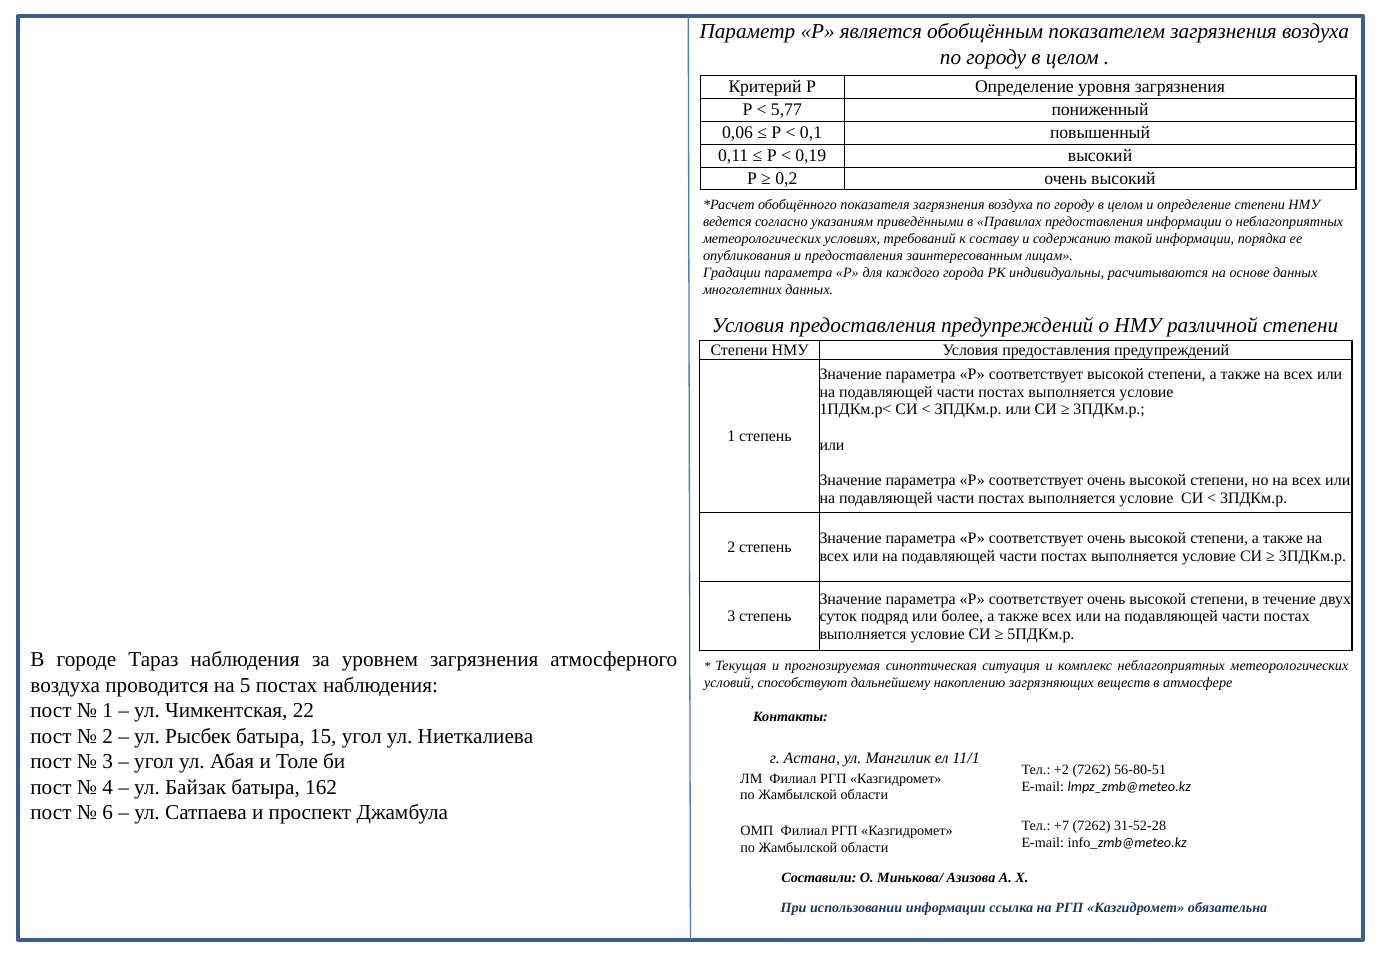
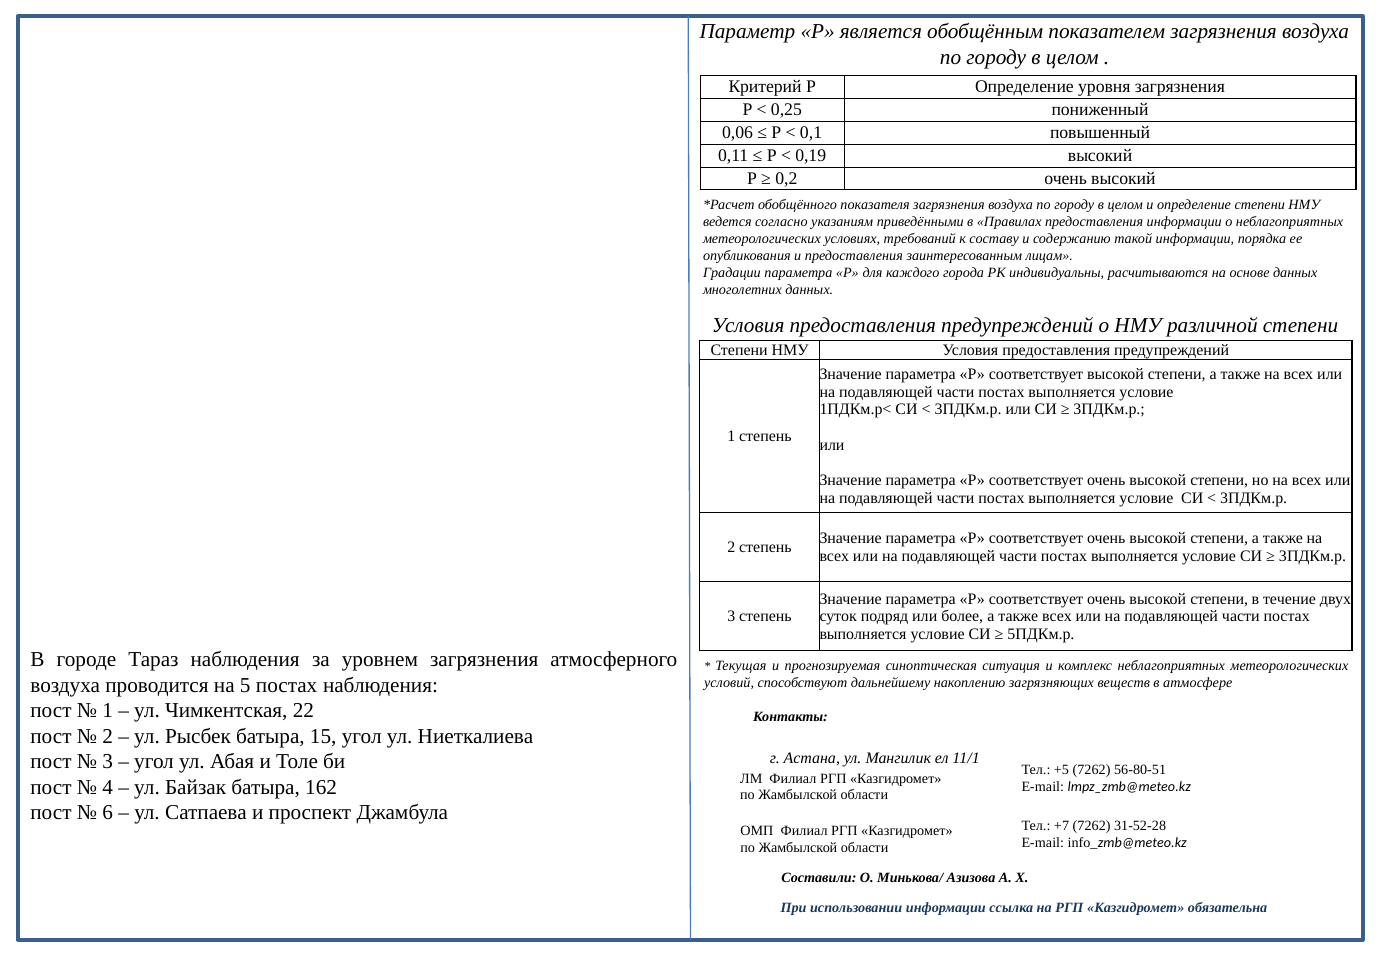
5,77: 5,77 -> 0,25 (786, 110)
+2: +2 -> +5 (1061, 770)
